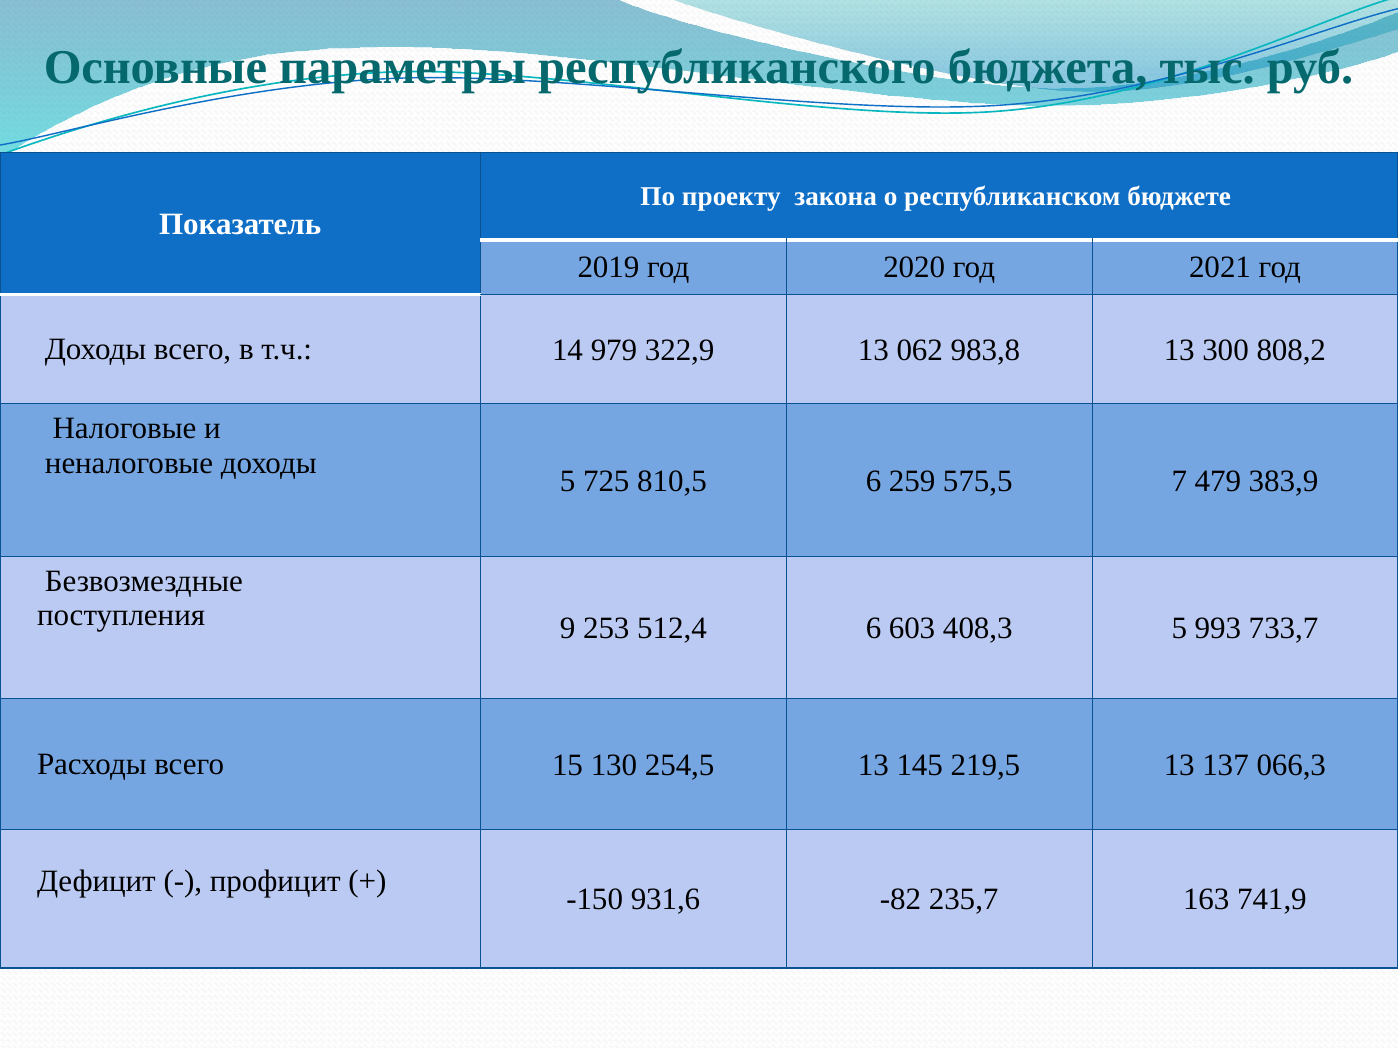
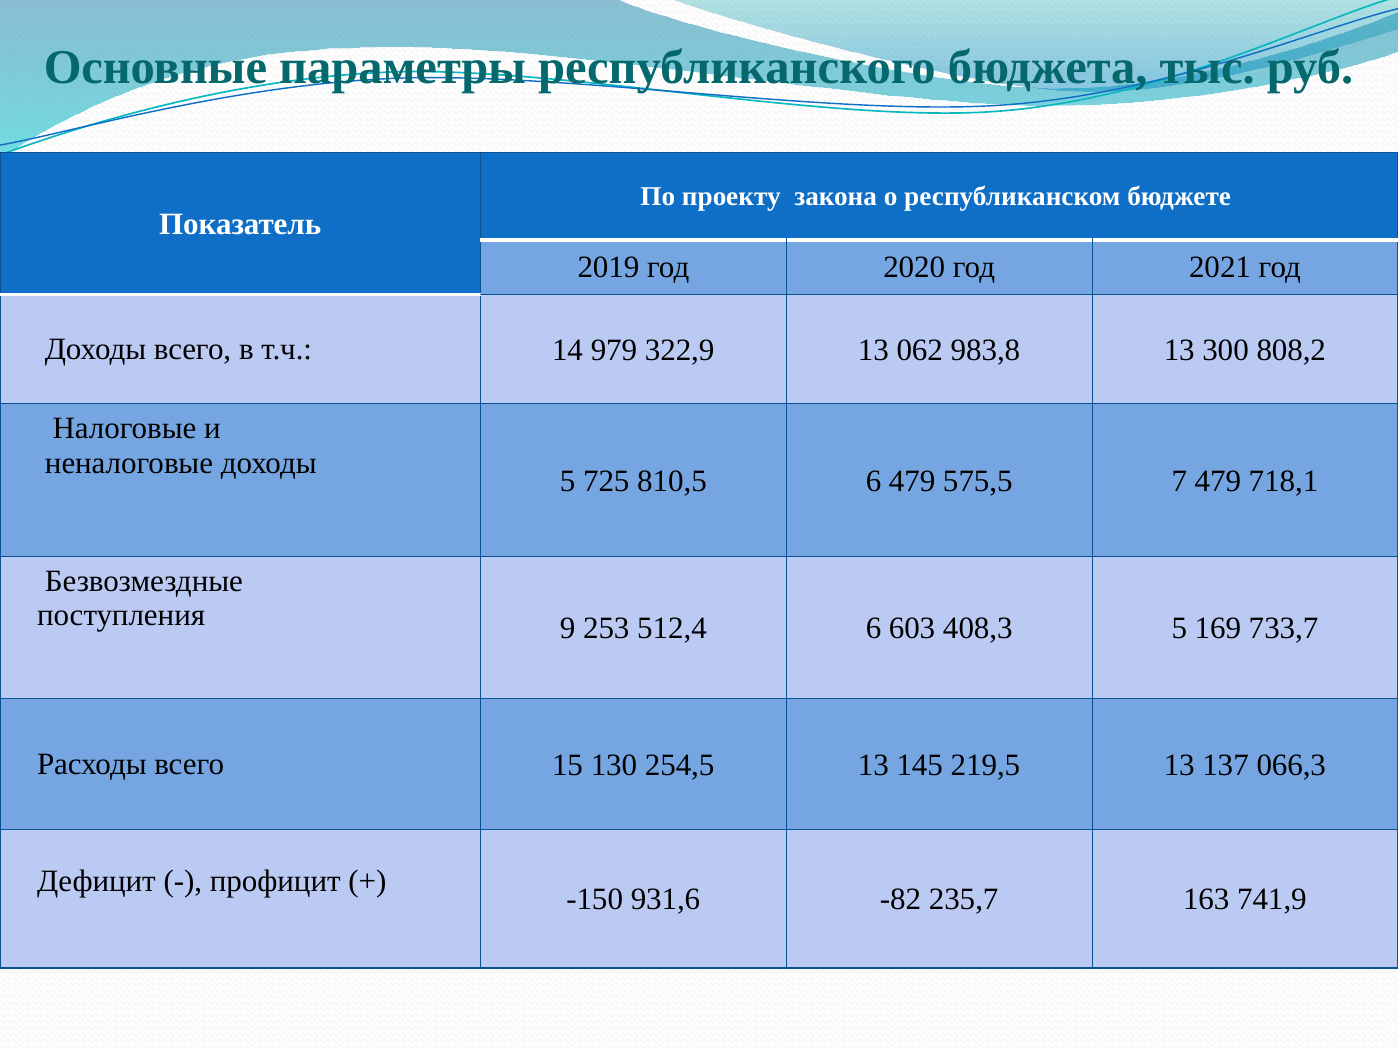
6 259: 259 -> 479 (912, 481)
383,9: 383,9 -> 718,1 (1284, 481)
993: 993 -> 169 (1218, 629)
